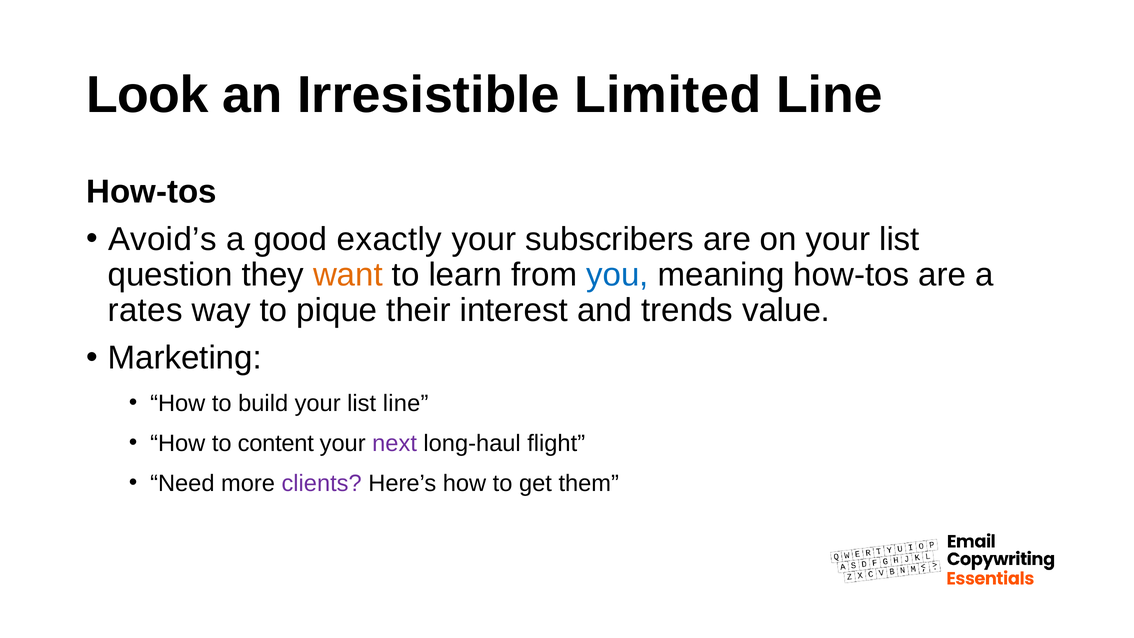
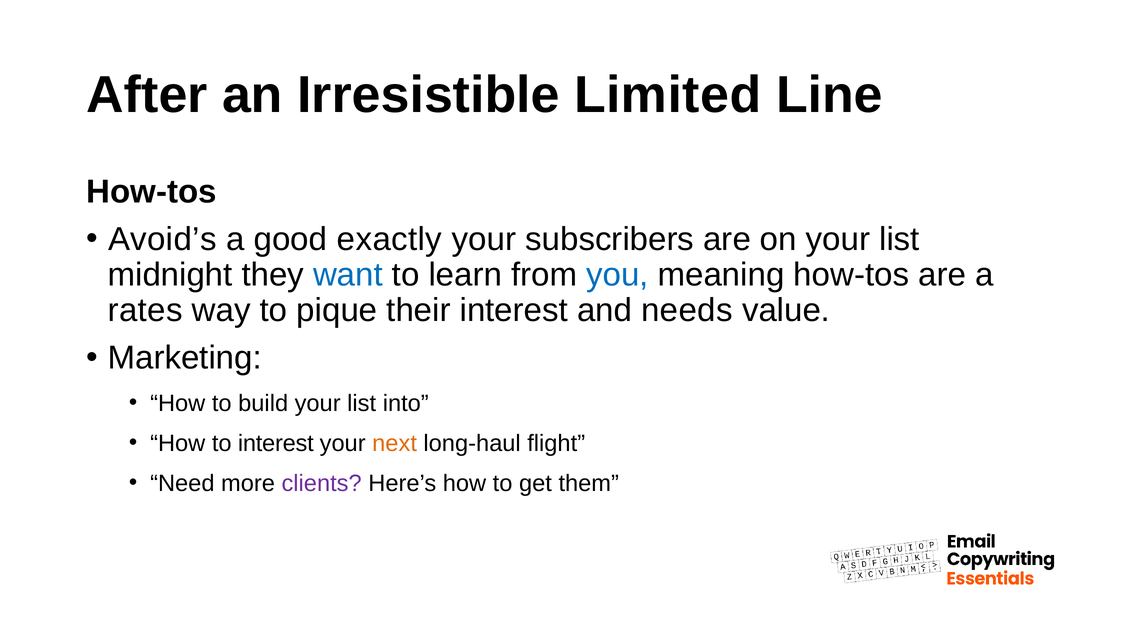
Look: Look -> After (147, 95)
question: question -> midnight (170, 275)
want colour: orange -> blue (348, 275)
trends: trends -> needs (687, 310)
list line: line -> into (406, 403)
to content: content -> interest (276, 443)
next colour: purple -> orange (395, 443)
